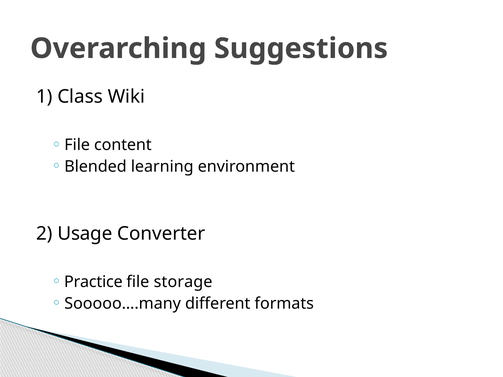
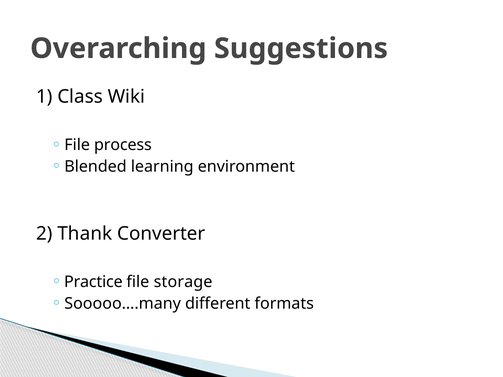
content: content -> process (123, 145)
Usage: Usage -> Thank (85, 234)
